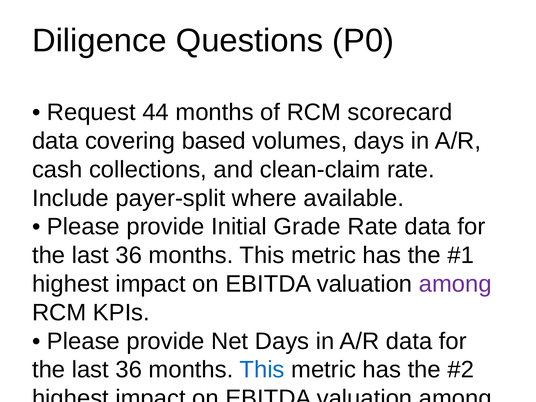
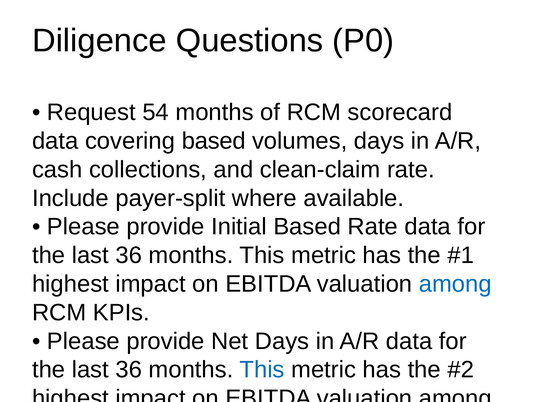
44: 44 -> 54 (156, 112)
Initial Grade: Grade -> Based (307, 227)
among colour: purple -> blue (455, 284)
